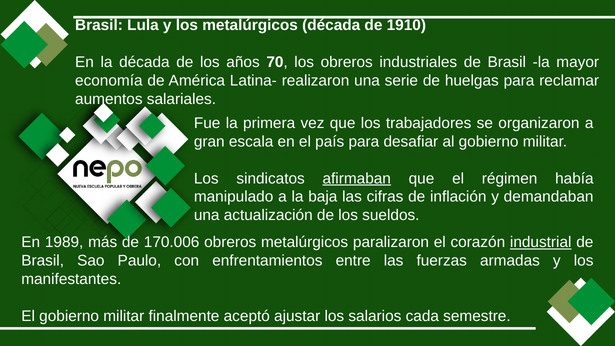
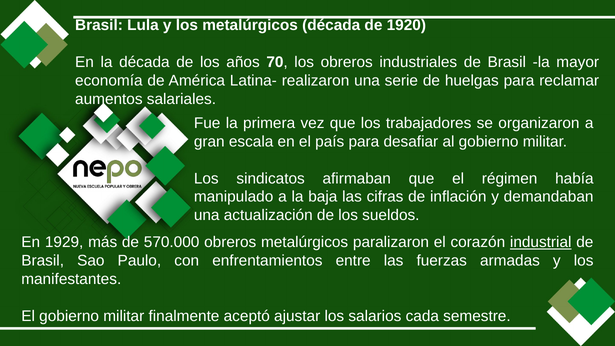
1910: 1910 -> 1920 (406, 25)
afirmaban underline: present -> none (357, 178)
1989: 1989 -> 1929 (64, 242)
170.006: 170.006 -> 570.000 (172, 242)
